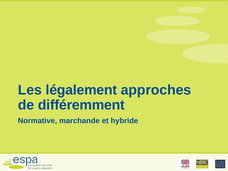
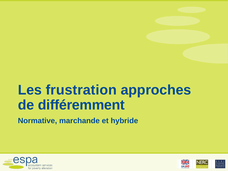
légalement: légalement -> frustration (81, 90)
